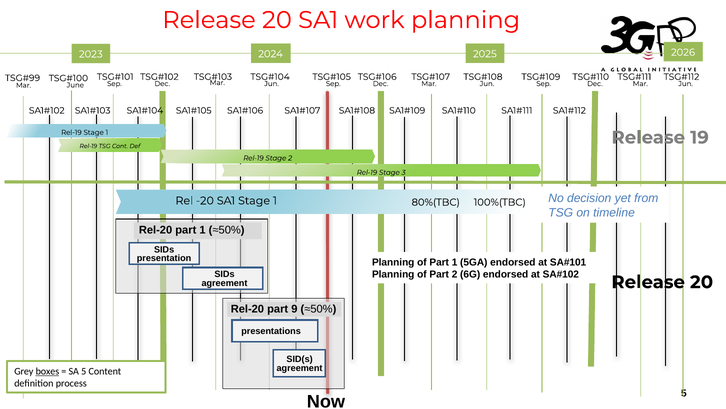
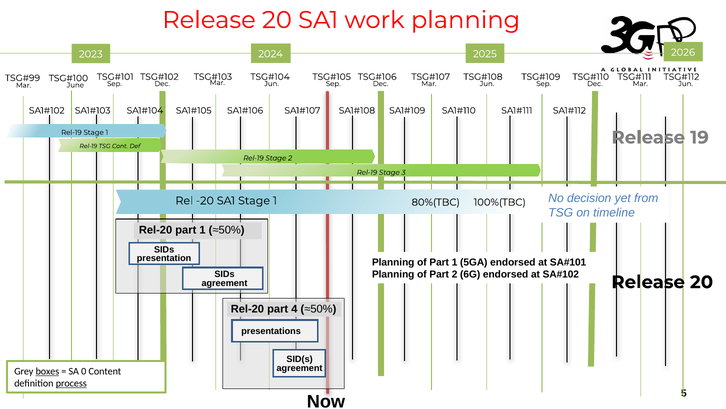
9: 9 -> 4 (294, 309)
SA 5: 5 -> 0 (84, 371)
process underline: none -> present (71, 383)
